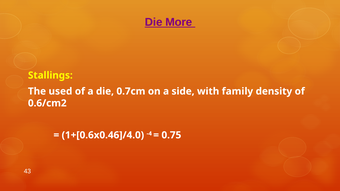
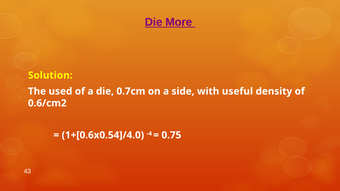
Stallings: Stallings -> Solution (50, 75)
family: family -> useful (237, 91)
1+[0.6x0.46]/4.0: 1+[0.6x0.46]/4.0 -> 1+[0.6x0.54]/4.0 (103, 135)
